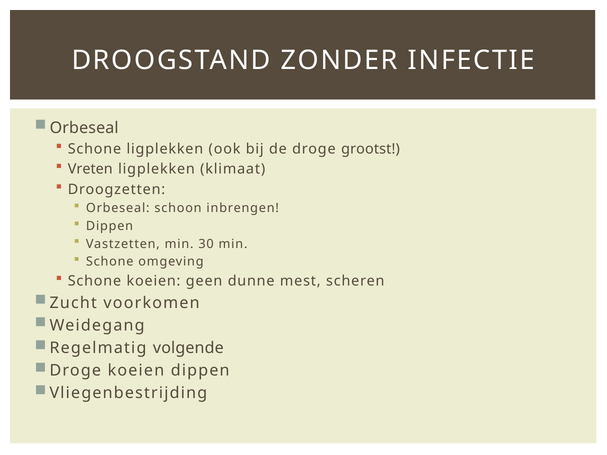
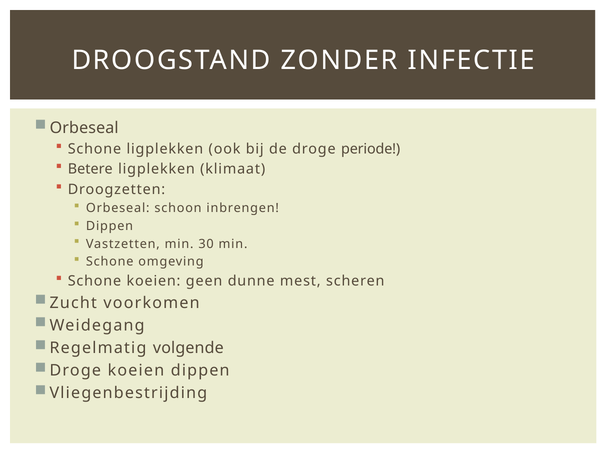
grootst: grootst -> periode (371, 149)
Vreten: Vreten -> Betere (90, 169)
